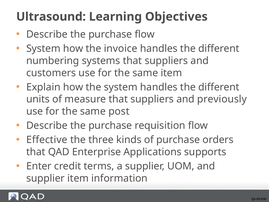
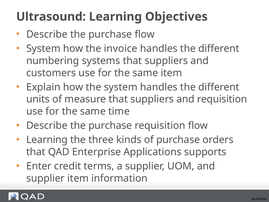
and previously: previously -> requisition (222, 99)
post: post -> time (119, 111)
Effective: Effective -> Learning (47, 140)
